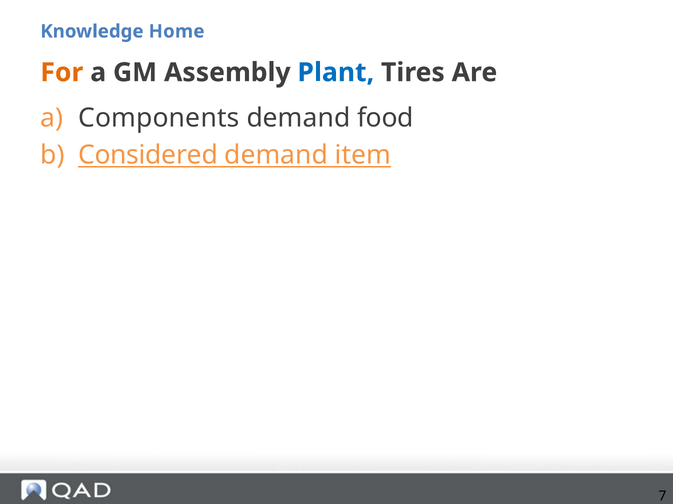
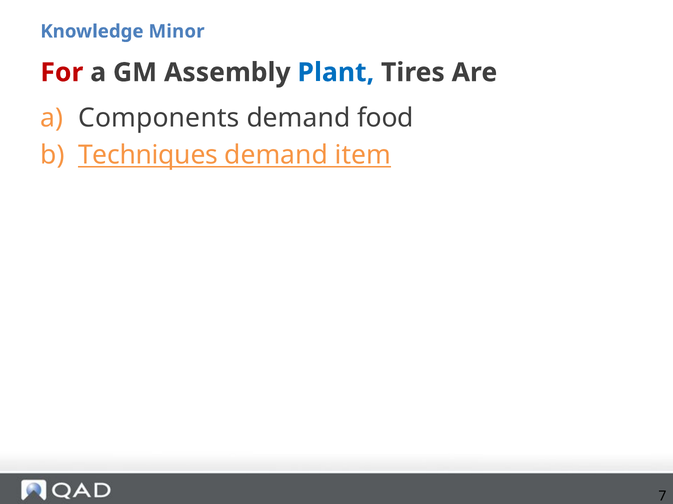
Home: Home -> Minor (177, 31)
For colour: orange -> red (62, 73)
Considered: Considered -> Techniques (148, 155)
